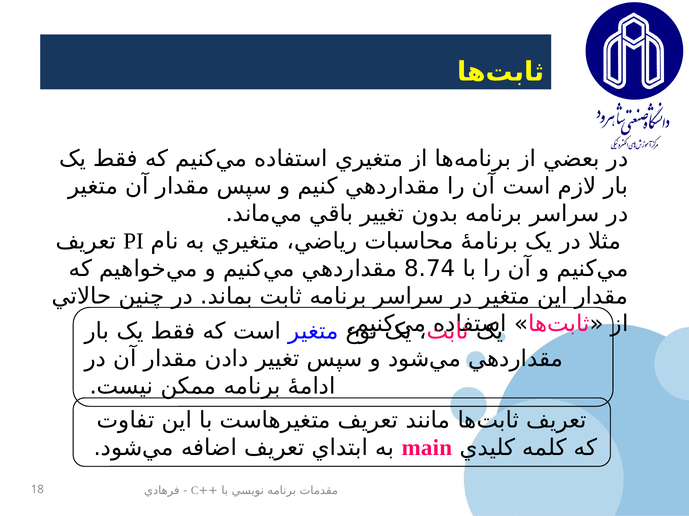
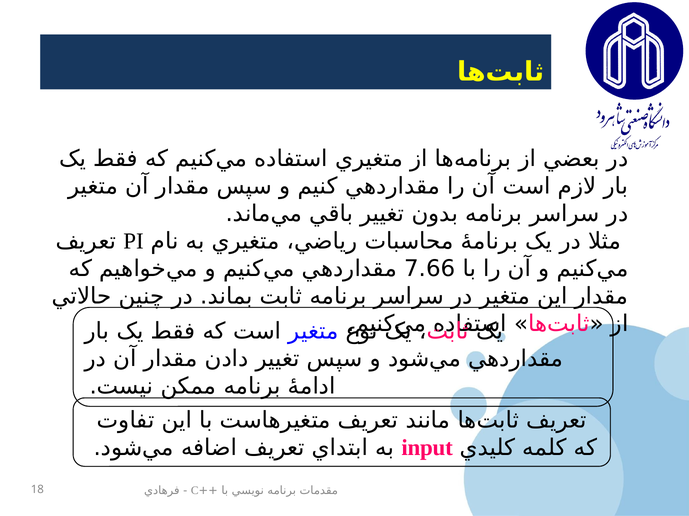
8.74: 8.74 -> 7.66 (430, 269)
main: main -> input (427, 448)
